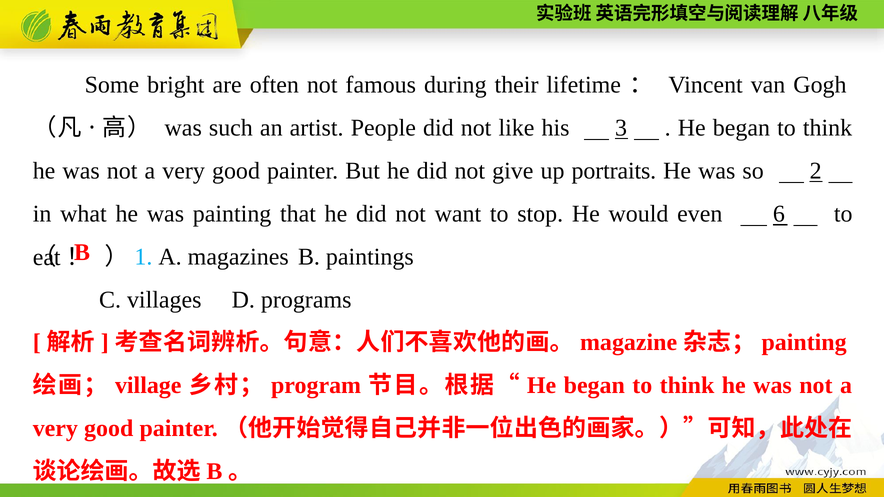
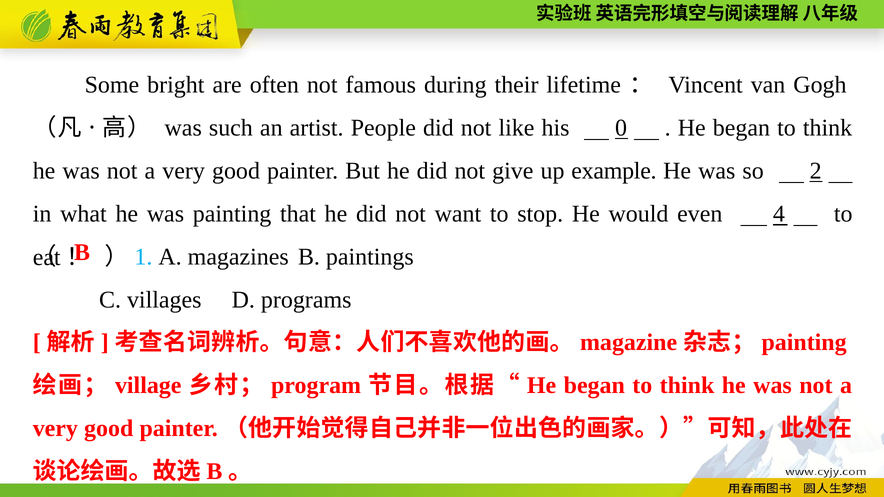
3: 3 -> 0 (621, 128)
portraits: portraits -> example (614, 171)
6: 6 -> 4 (779, 214)
